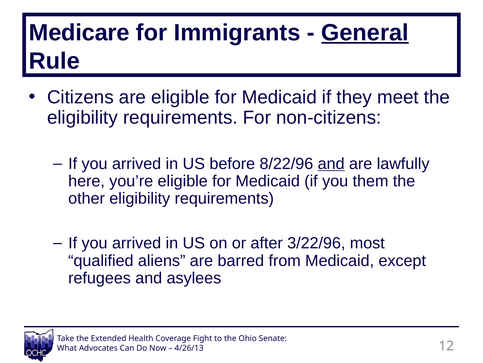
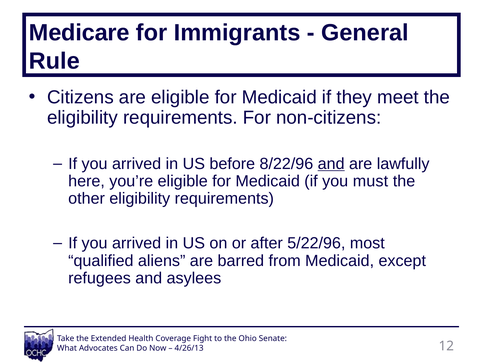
General underline: present -> none (365, 33)
them: them -> must (370, 181)
3/22/96: 3/22/96 -> 5/22/96 (316, 243)
